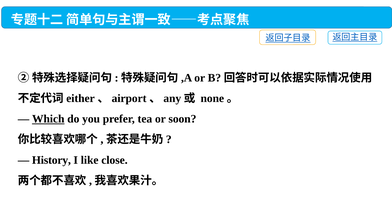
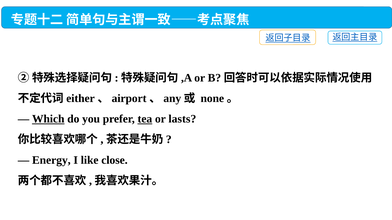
tea underline: none -> present (145, 119)
soon: soon -> lasts (182, 119)
History: History -> Energy (51, 160)
